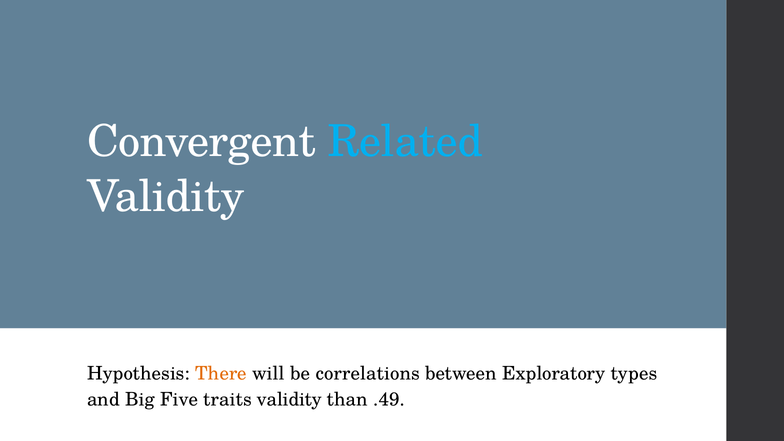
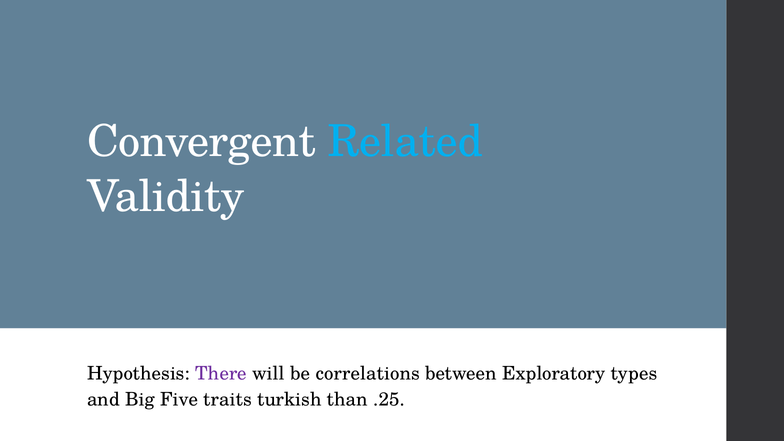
There colour: orange -> purple (221, 374)
traits validity: validity -> turkish (289, 400)
.49: .49 -> .25 (389, 400)
